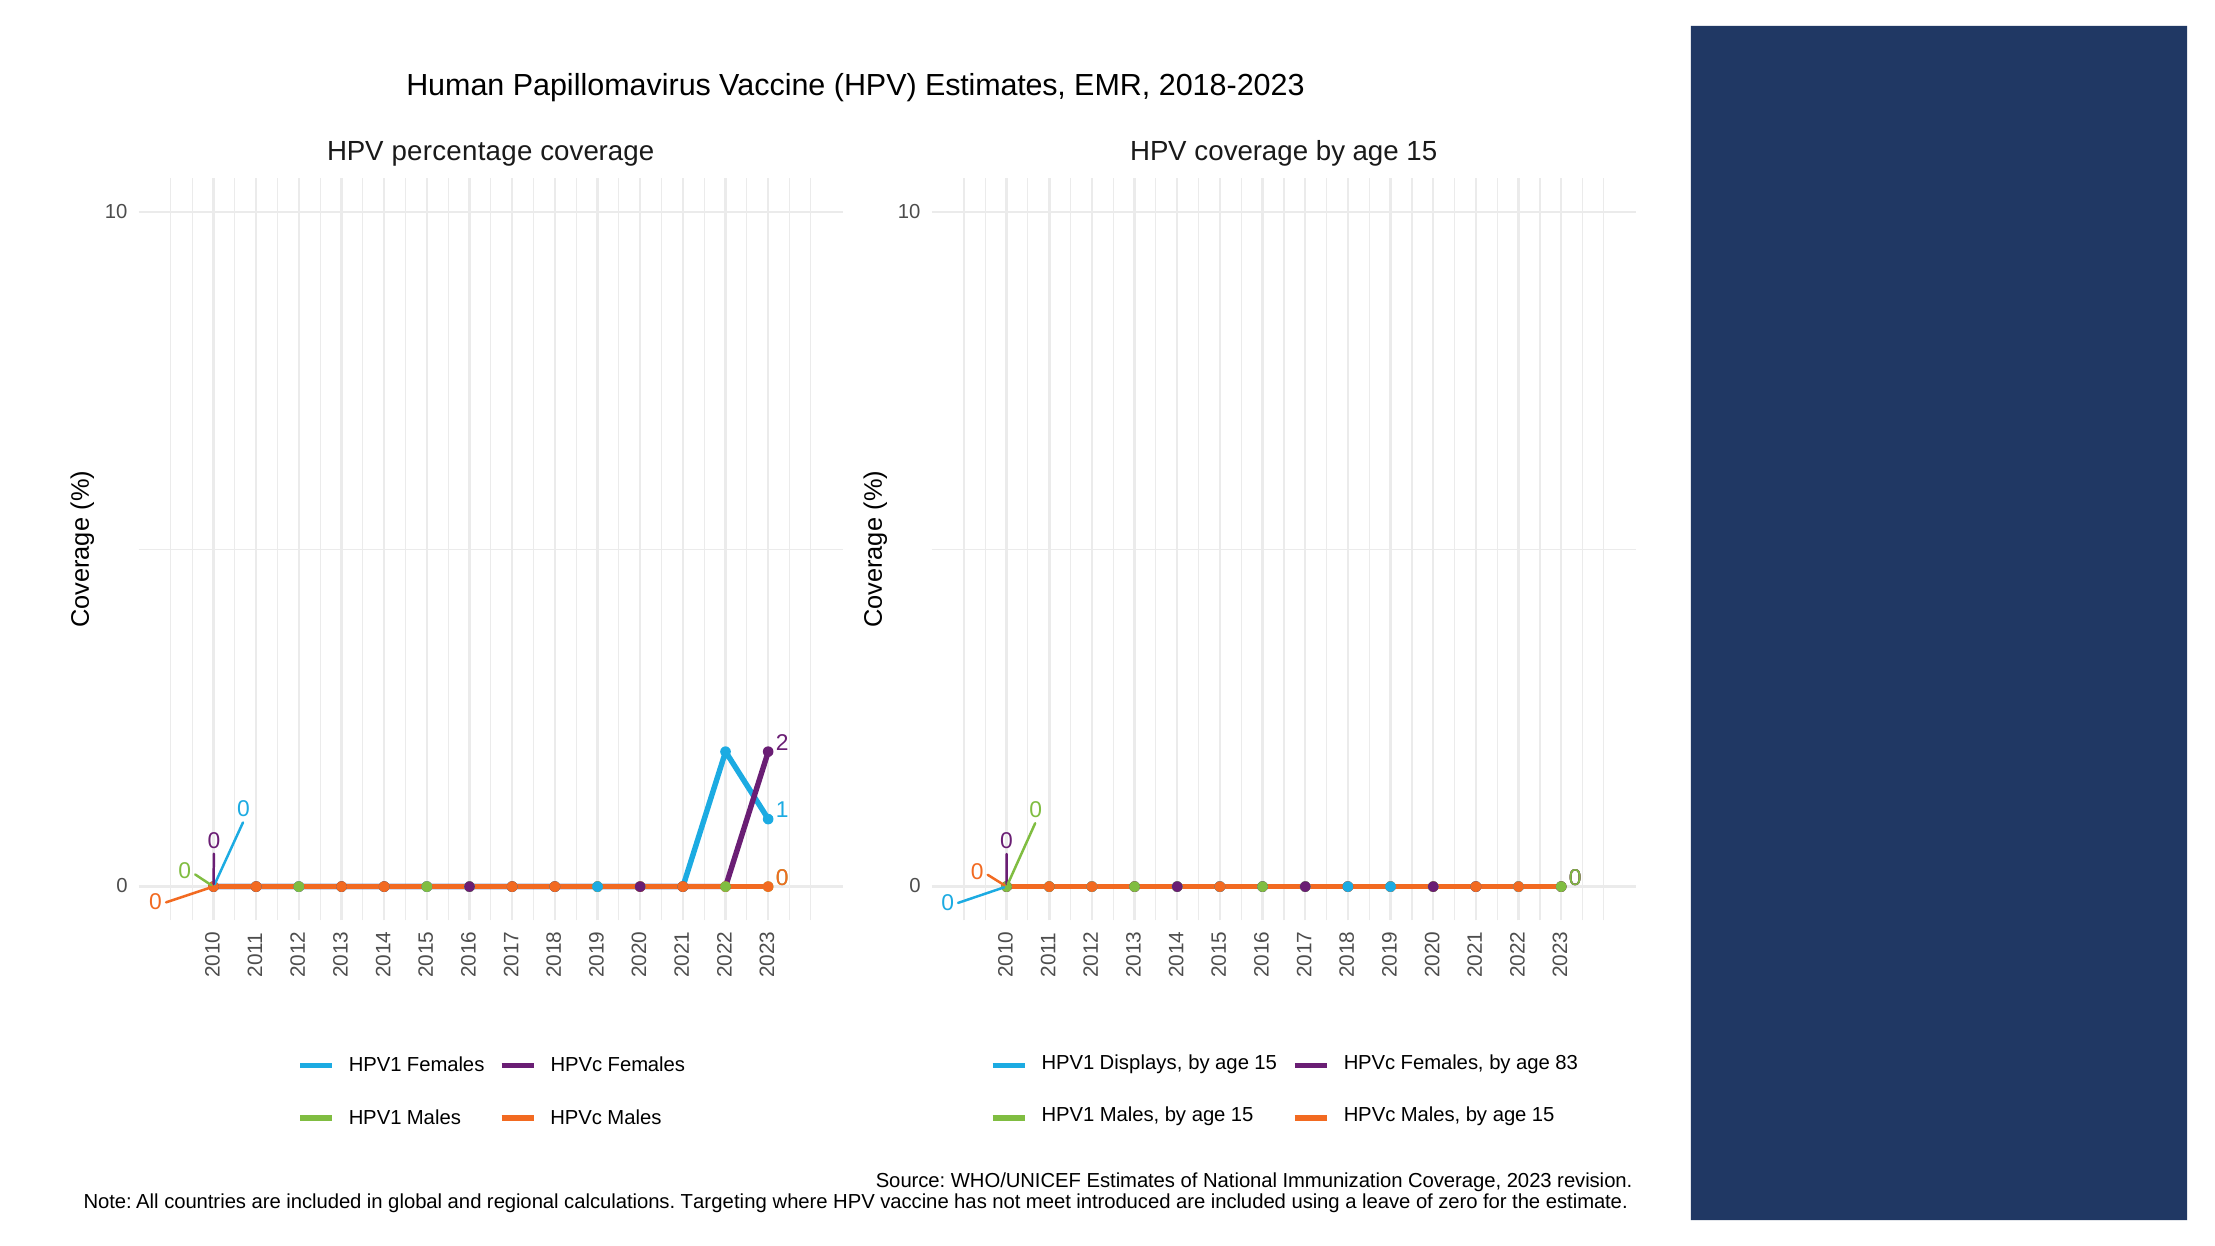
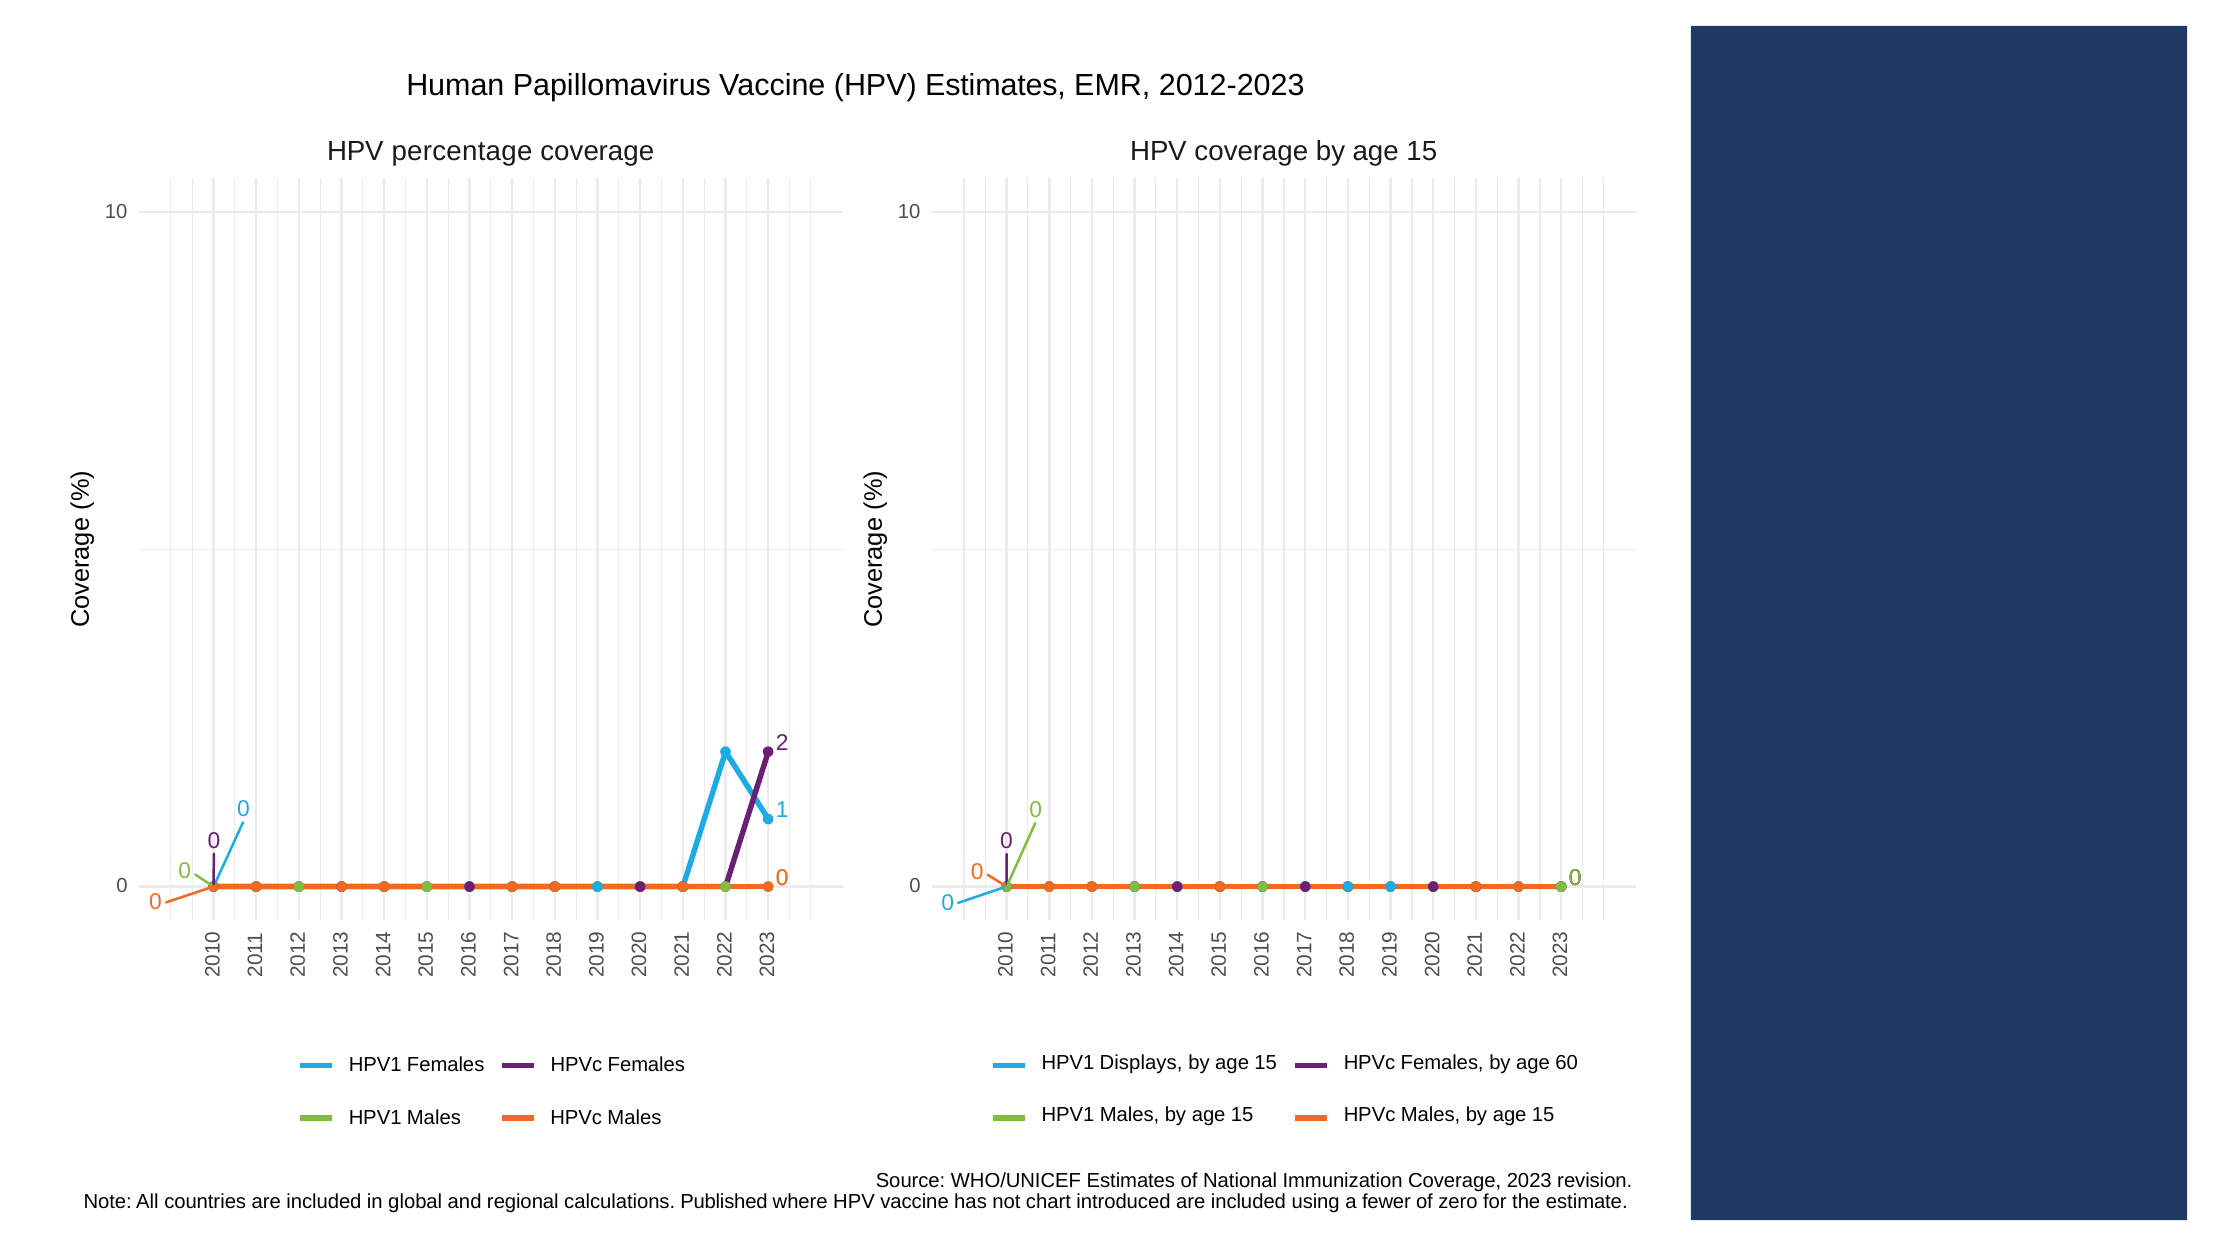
2018-2023: 2018-2023 -> 2012-2023 (1232, 86)
83: 83 -> 60 (1567, 1063)
Targeting: Targeting -> Published (724, 1202)
meet: meet -> chart (1048, 1202)
leave: leave -> fewer (1386, 1202)
